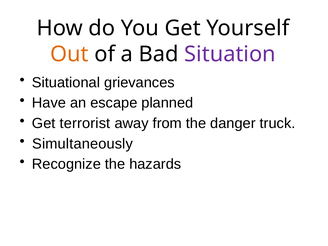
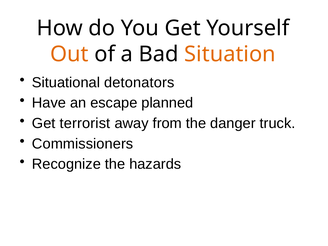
Situation colour: purple -> orange (230, 54)
grievances: grievances -> detonators (139, 82)
Simultaneously: Simultaneously -> Commissioners (83, 144)
